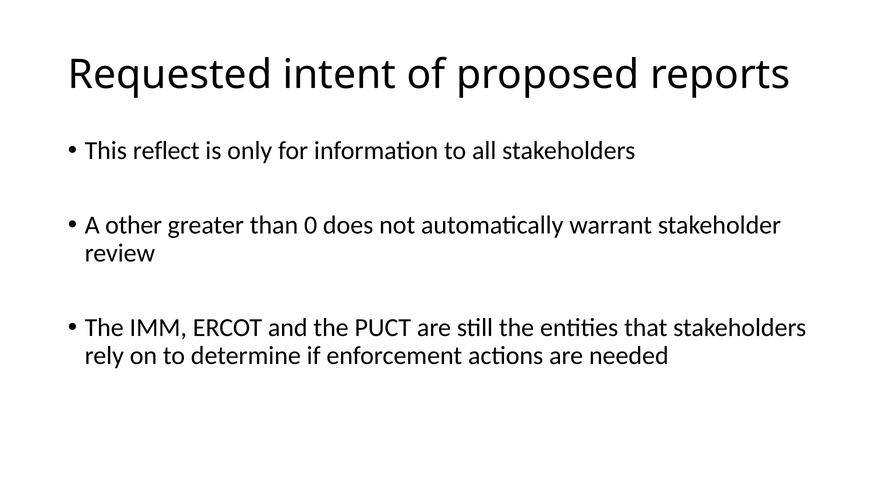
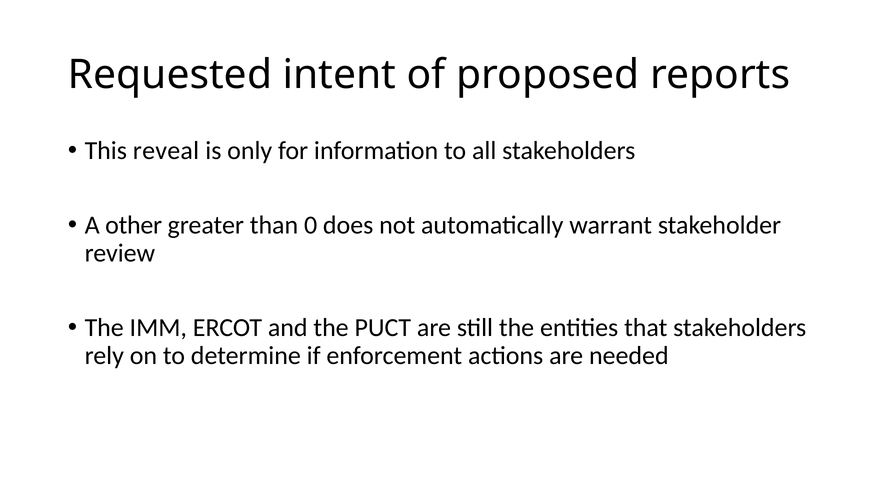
reflect: reflect -> reveal (166, 151)
